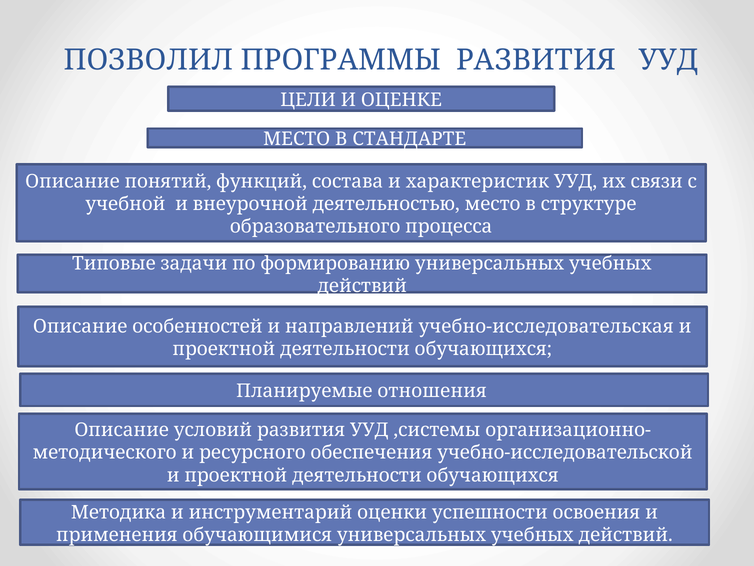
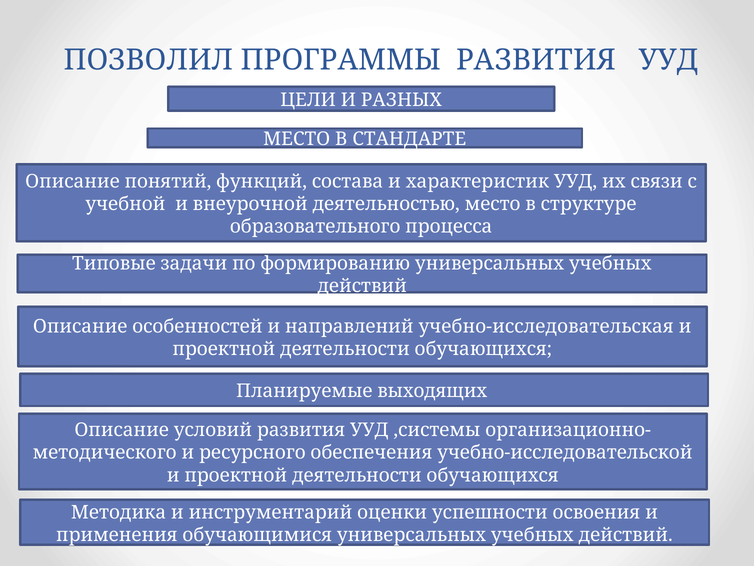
ОЦЕНКЕ: ОЦЕНКЕ -> РАЗНЫХ (401, 100)
отношения: отношения -> выходящих (432, 391)
